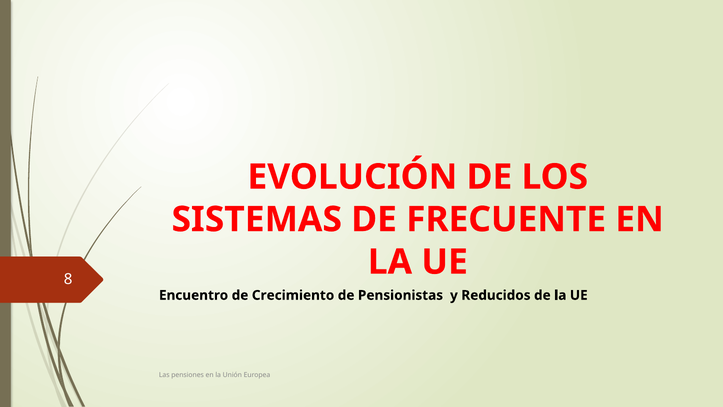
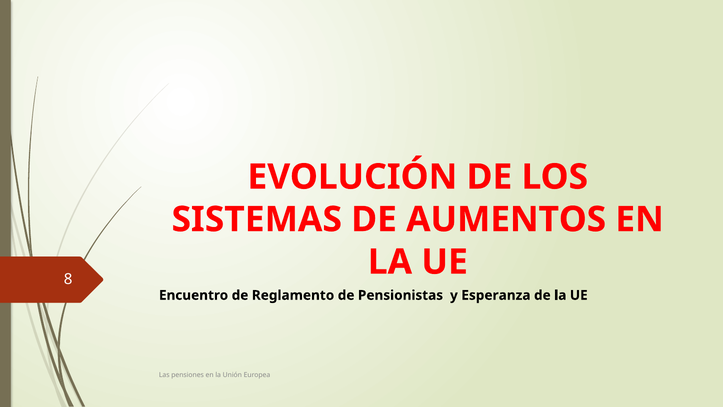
FRECUENTE: FRECUENTE -> AUMENTOS (506, 219)
Crecimiento: Crecimiento -> Reglamento (293, 295)
Reducidos: Reducidos -> Esperanza (496, 295)
